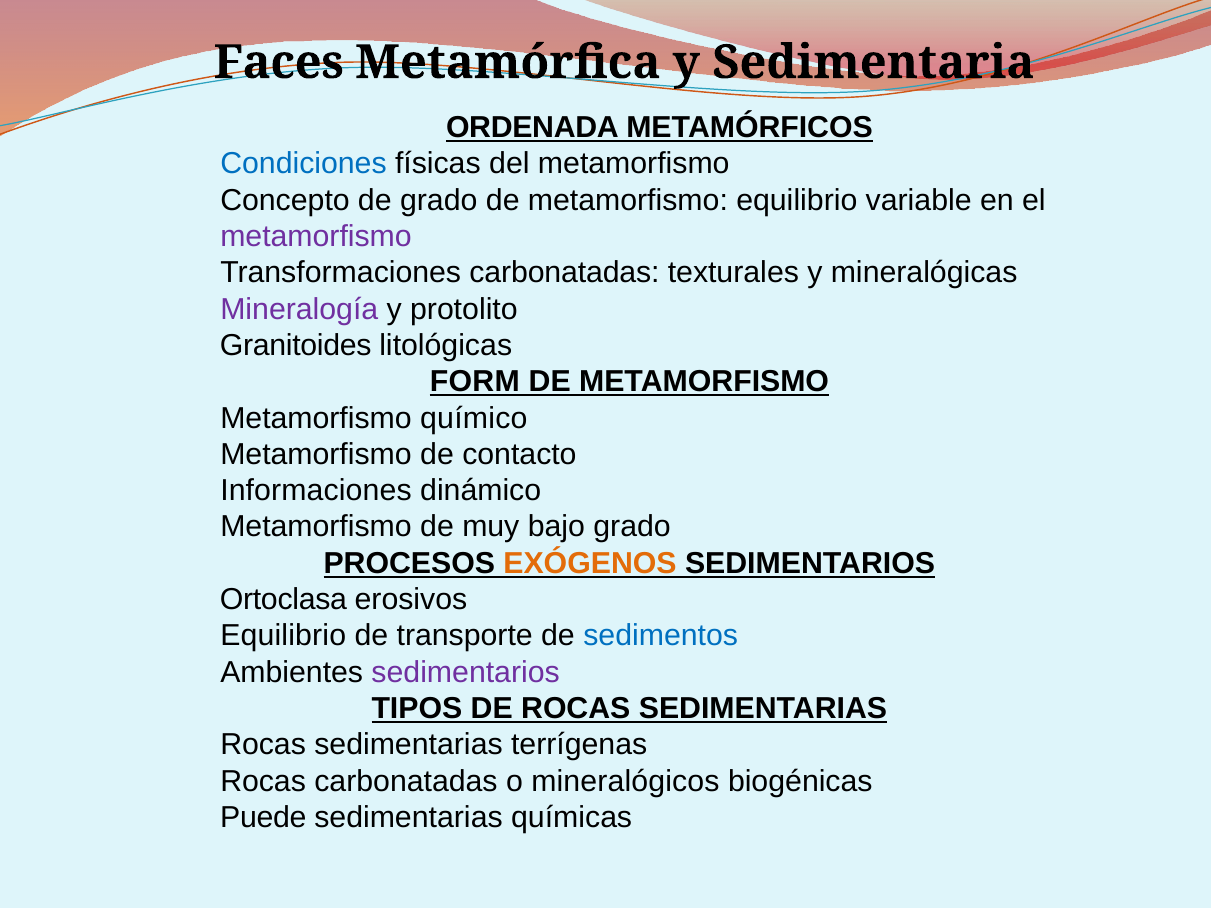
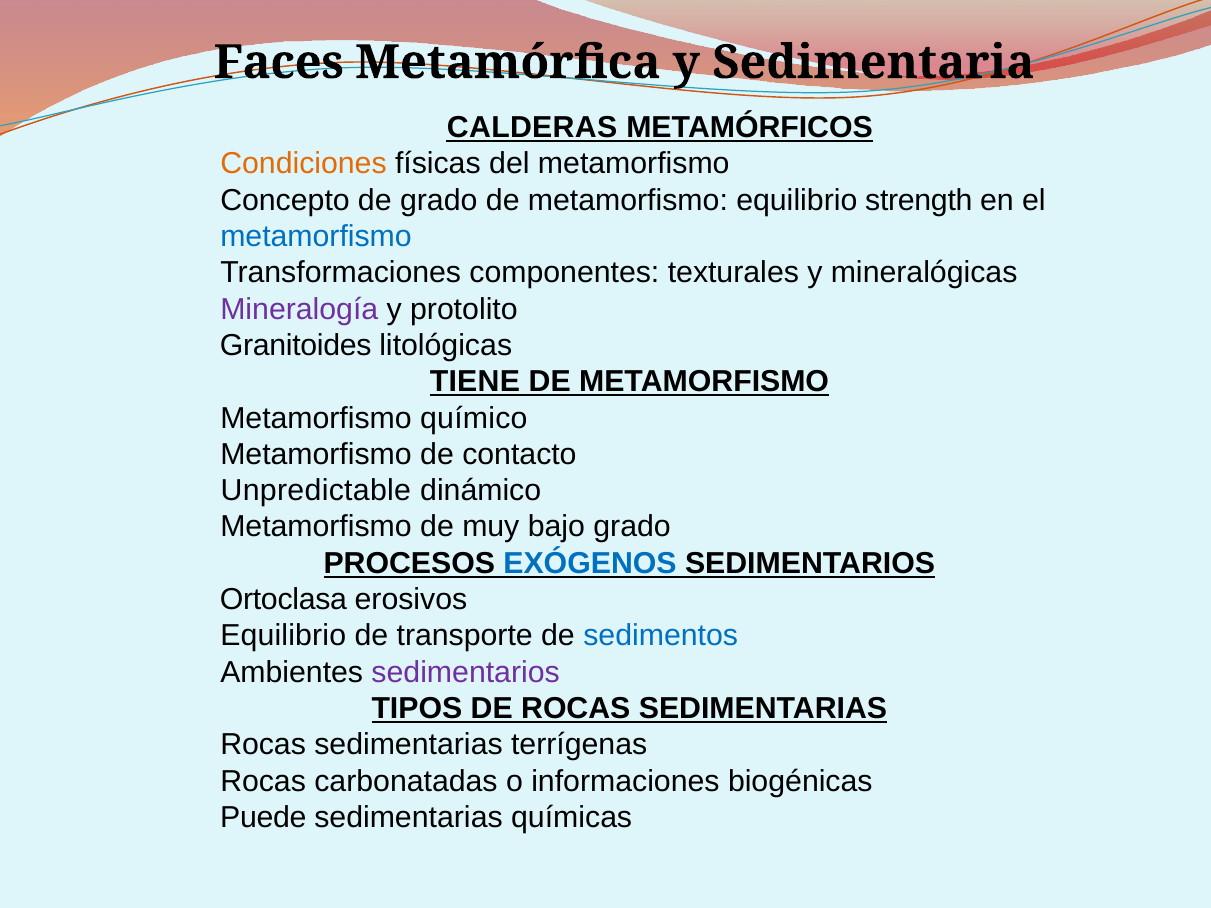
ORDENADA: ORDENADA -> CALDERAS (532, 128)
Condiciones colour: blue -> orange (303, 164)
variable: variable -> strength (919, 200)
metamorfismo colour: purple -> blue (316, 236)
Transformaciones carbonatadas: carbonatadas -> componentes (564, 273)
FORM: FORM -> TIENE (475, 382)
Informaciones: Informaciones -> Unpredictable (316, 491)
EXÓGENOS colour: orange -> blue (590, 563)
mineralógicos: mineralógicos -> informaciones (625, 781)
